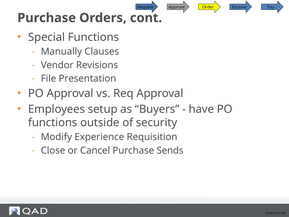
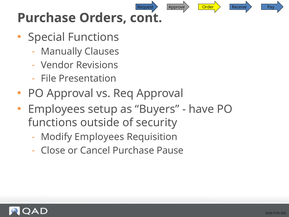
Modify Experience: Experience -> Employees (99, 137)
Sends: Sends -> Pause (170, 150)
